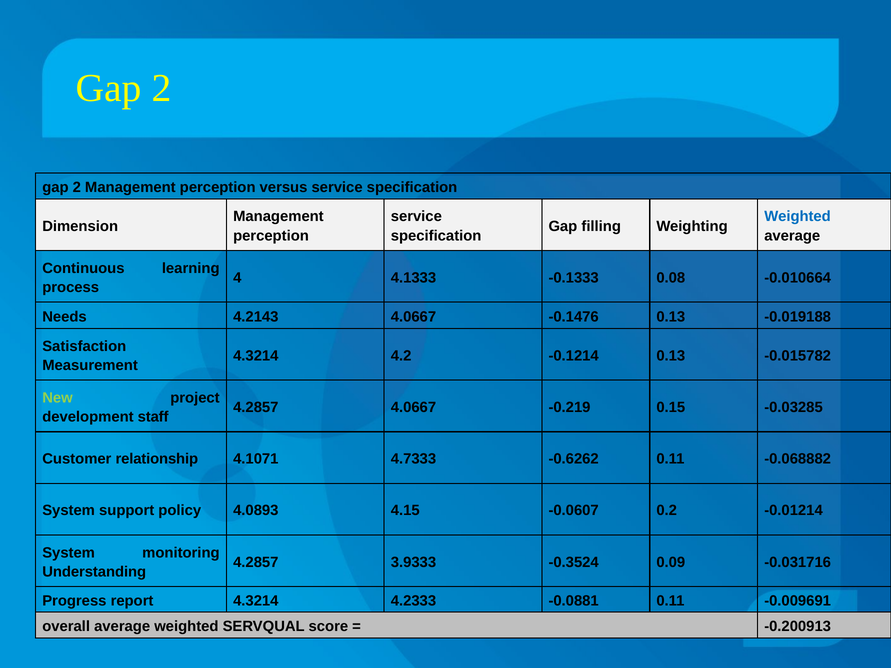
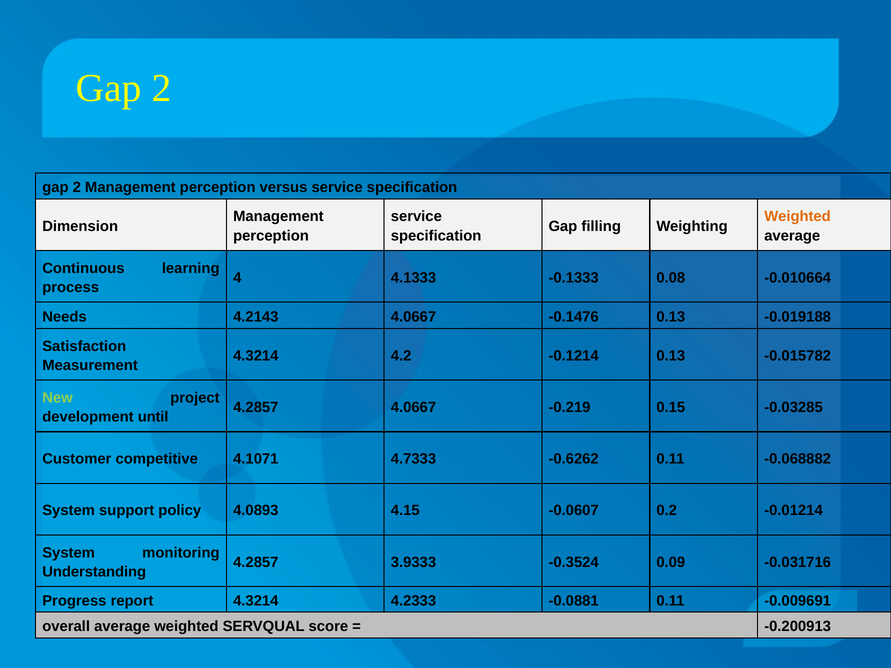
Weighted colour: blue -> orange (797, 217)
staff: staff -> until (153, 417)
relationship: relationship -> competitive (157, 459)
